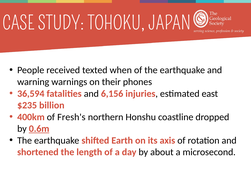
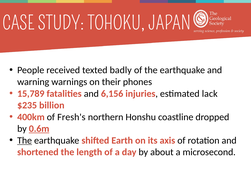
when: when -> badly (121, 70)
36,594: 36,594 -> 15,789 (31, 94)
east: east -> lack (210, 94)
The underline: none -> present (25, 141)
